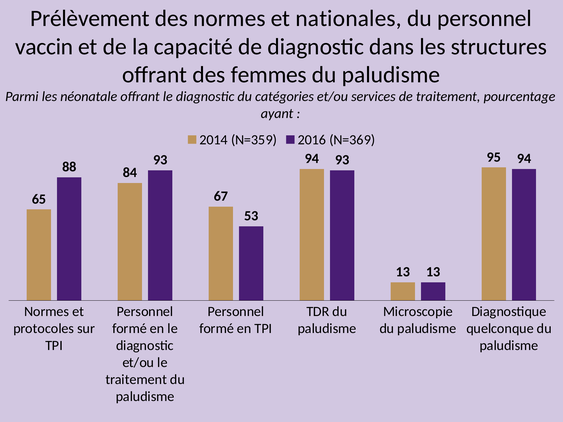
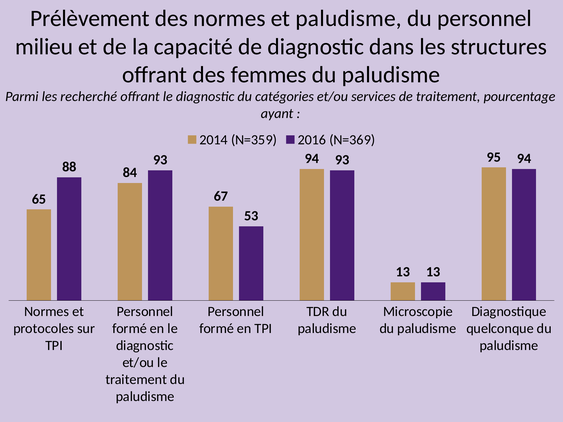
et nationales: nationales -> paludisme (349, 19)
vaccin: vaccin -> milieu (44, 47)
néonatale: néonatale -> recherché (89, 97)
